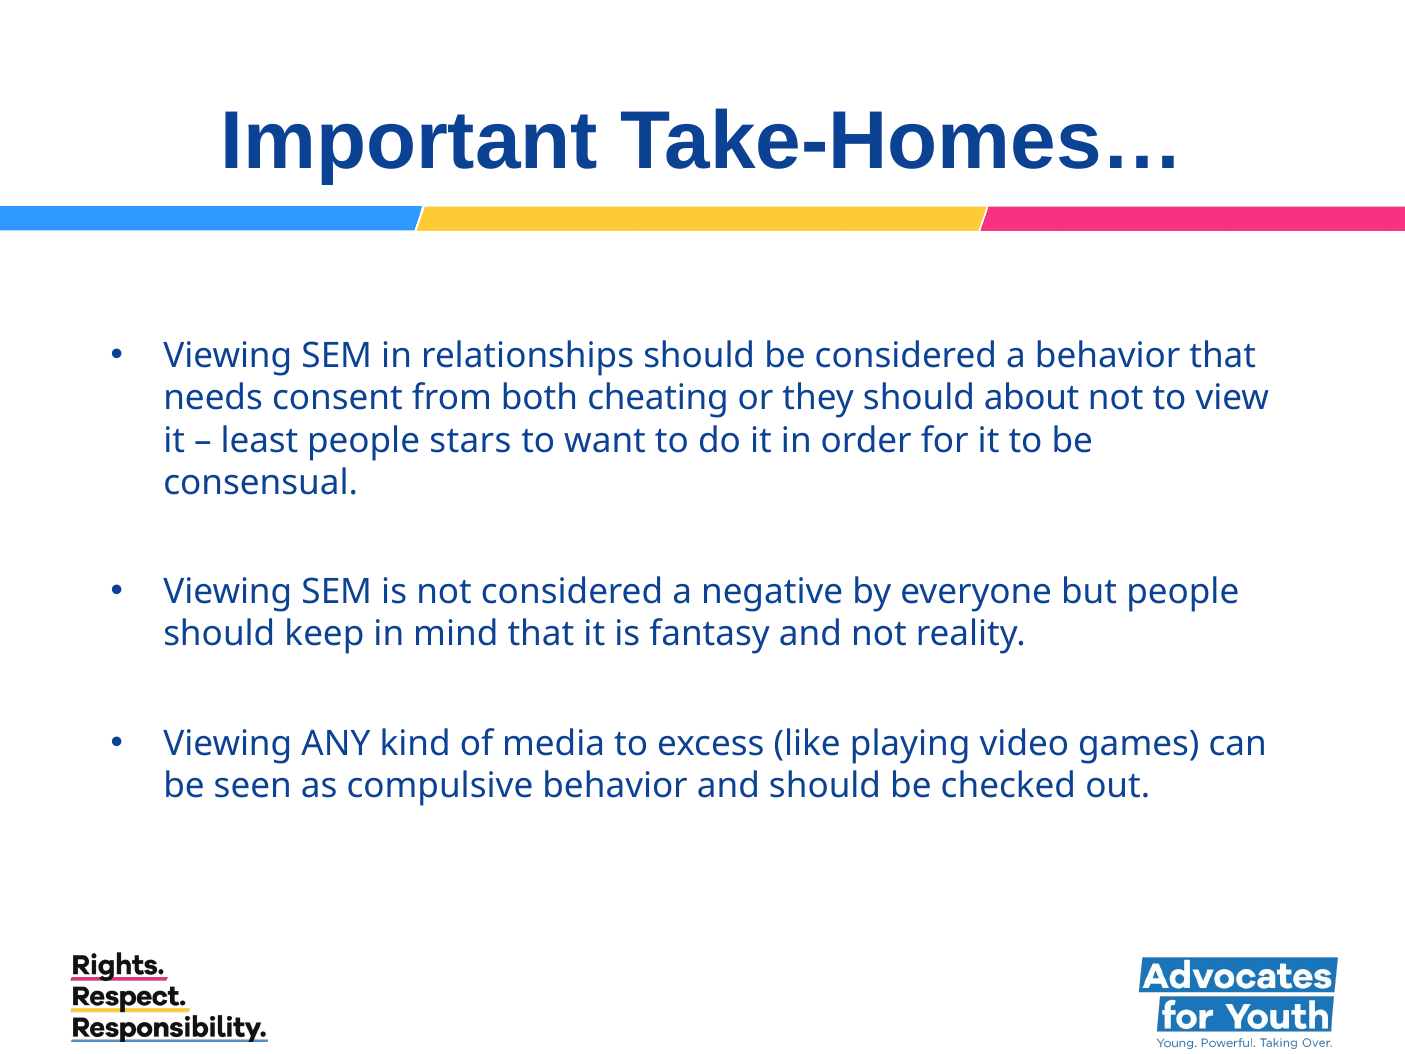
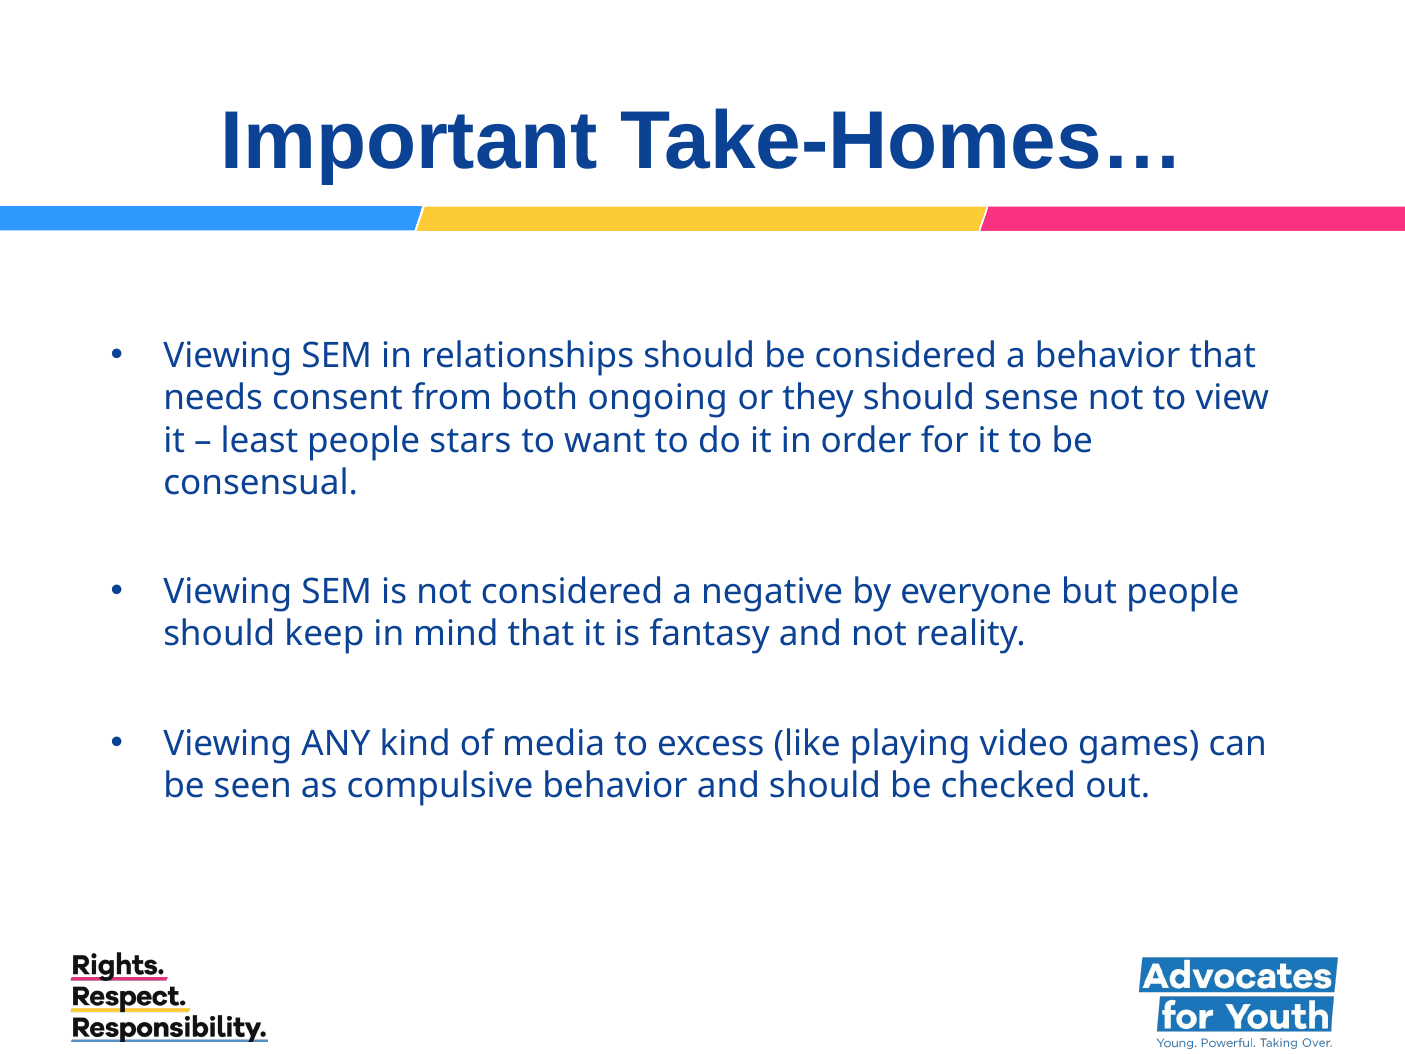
cheating: cheating -> ongoing (658, 398)
about: about -> sense (1031, 398)
